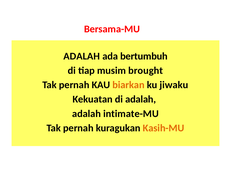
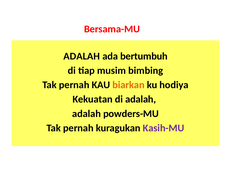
brought: brought -> bimbing (146, 71)
jiwaku: jiwaku -> hodiya (174, 85)
intimate-MU: intimate-MU -> powders-MU (131, 114)
Kasih-MU colour: orange -> purple (164, 128)
